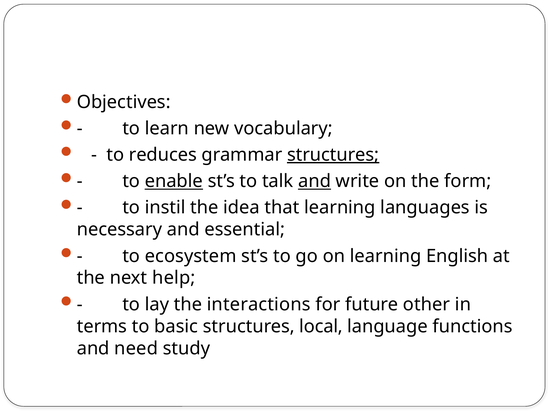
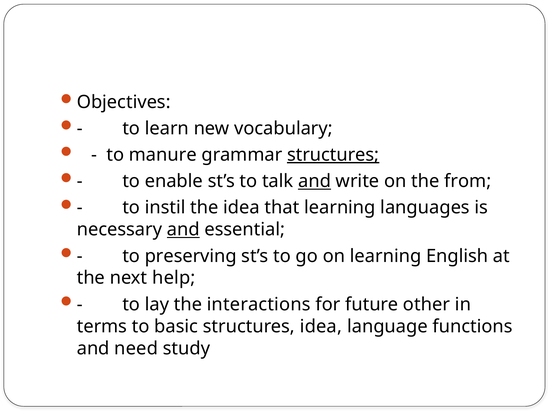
reduces: reduces -> manure (163, 155)
enable underline: present -> none (174, 181)
form: form -> from (468, 181)
and underline: none -> present (183, 229)
ecosystem: ecosystem -> preserving (191, 256)
structures local: local -> idea (321, 326)
